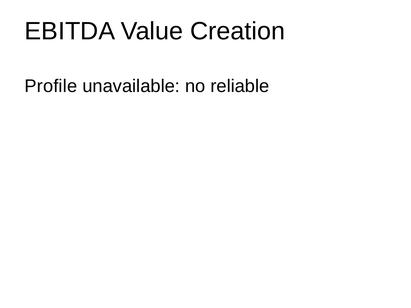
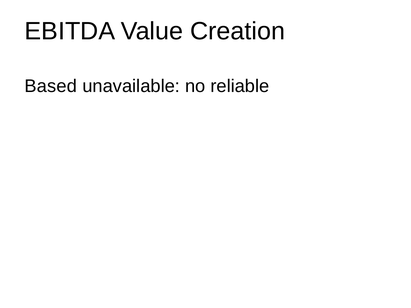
Profile: Profile -> Based (51, 86)
